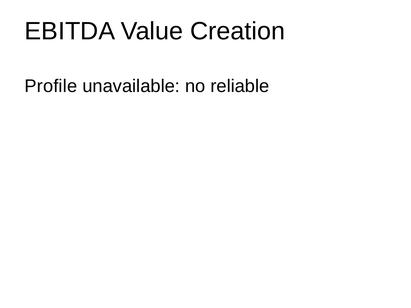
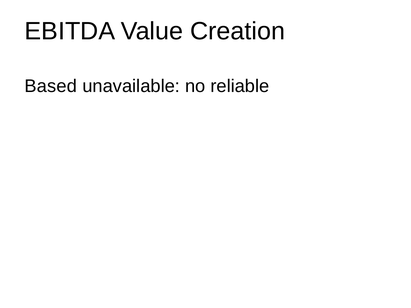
Profile: Profile -> Based (51, 86)
